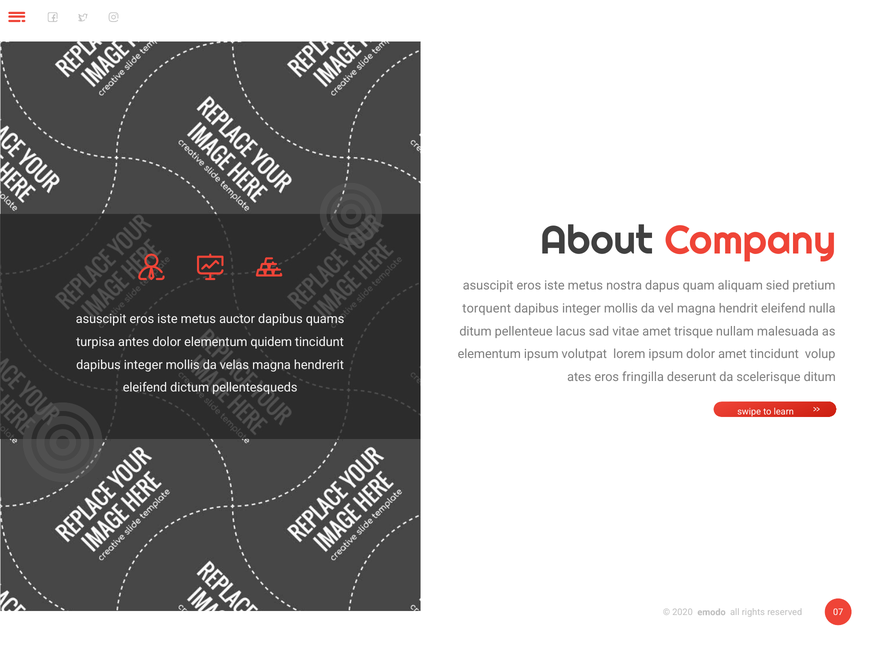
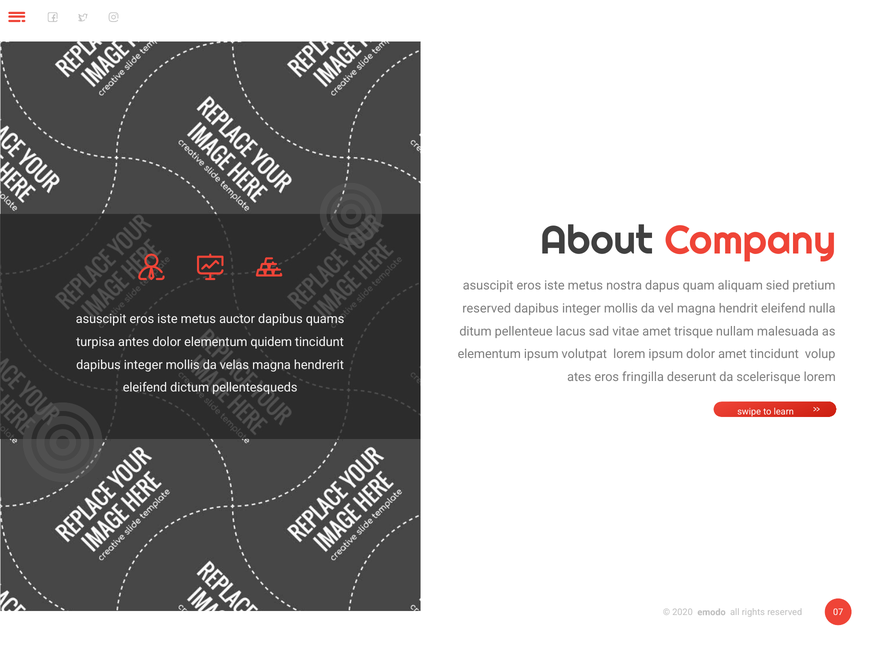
torquent: torquent -> reserved (487, 308)
scelerisque ditum: ditum -> lorem (820, 377)
